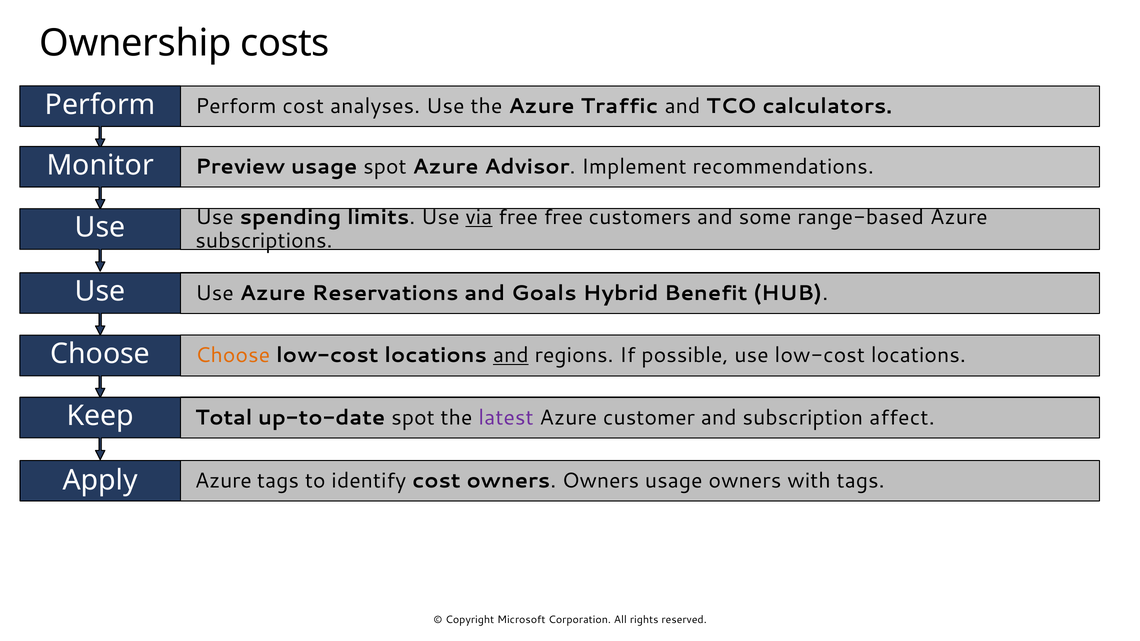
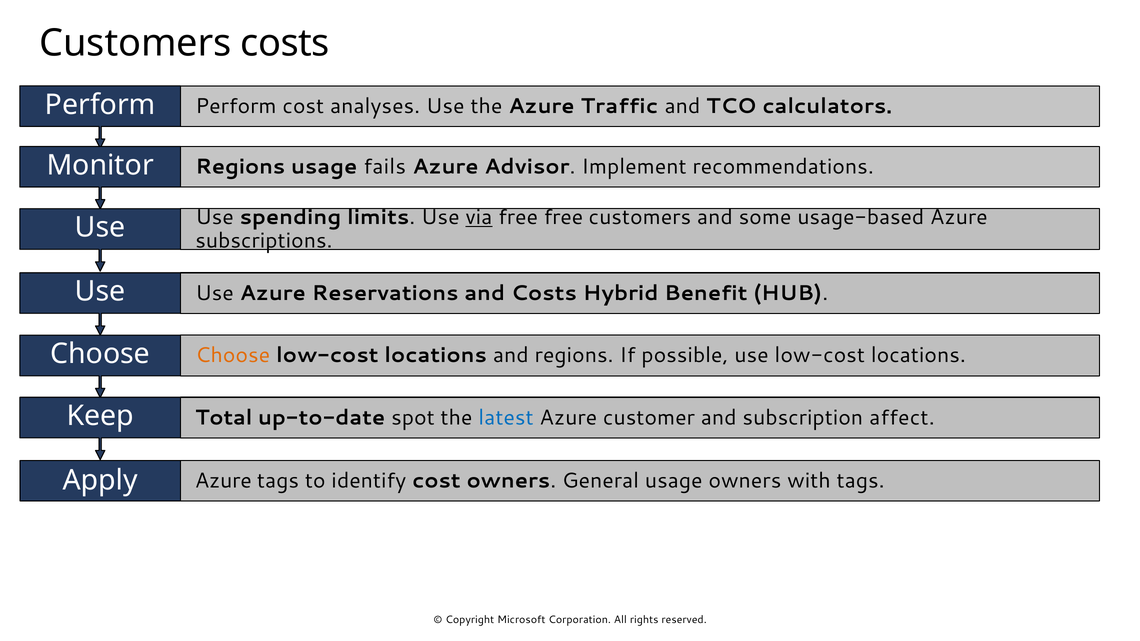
Ownership: Ownership -> Customers (135, 43)
Monitor Preview: Preview -> Regions (240, 167)
usage spot: spot -> fails (385, 167)
range-based: range-based -> usage-based (861, 217)
and Goals: Goals -> Costs (544, 293)
and underline: present -> none (511, 356)
latest colour: purple -> blue (506, 418)
owners Owners: Owners -> General (601, 481)
